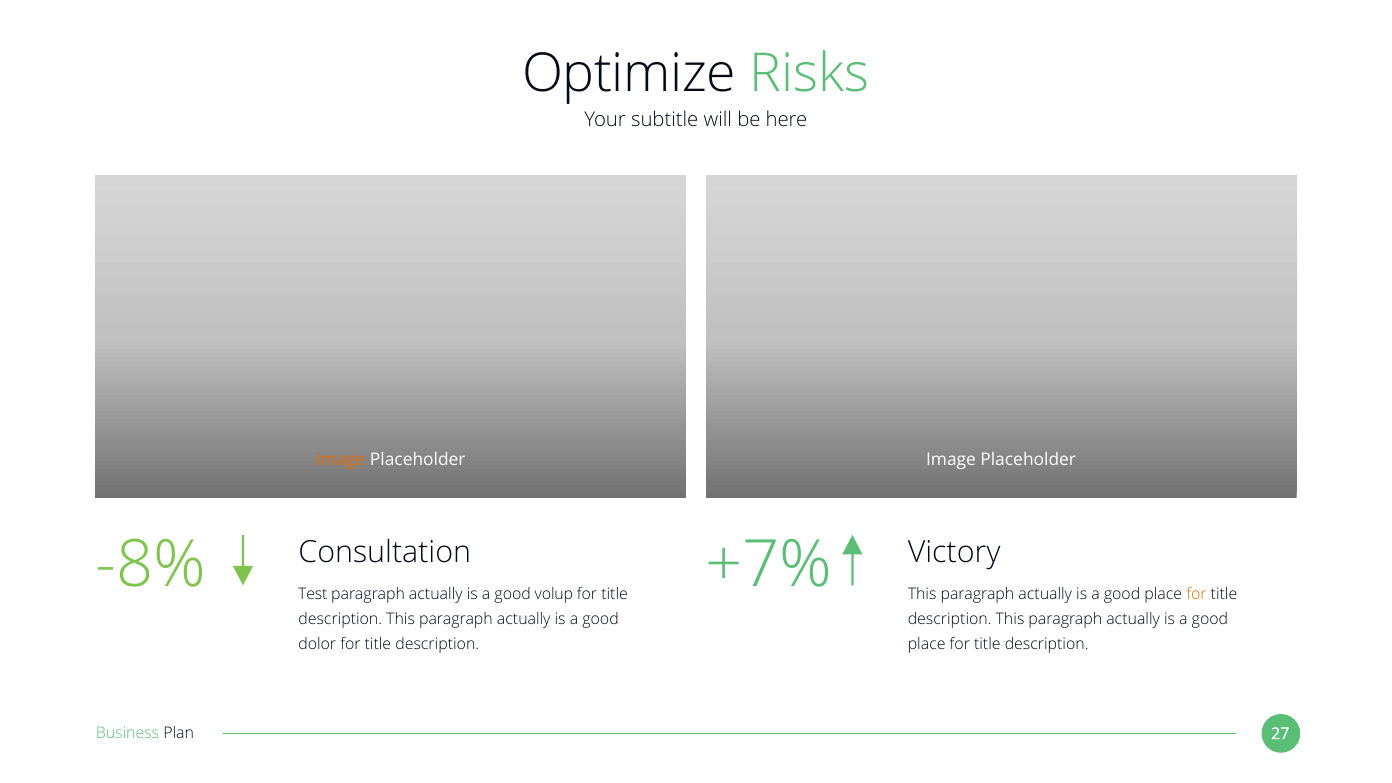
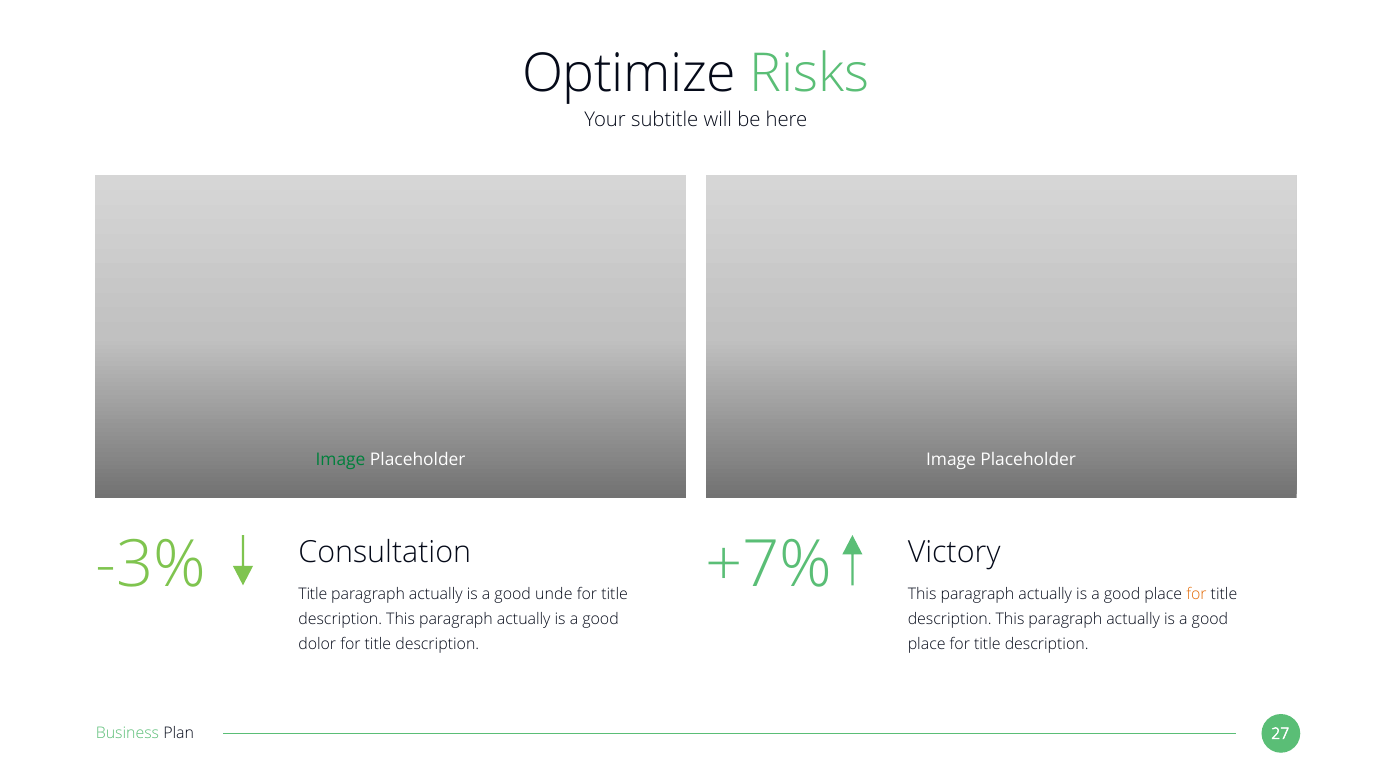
Image colour: orange -> green (341, 460)
-8%: -8% -> -3% (151, 565)
Test: Test -> Title (313, 594)
volup: volup -> unde (554, 594)
